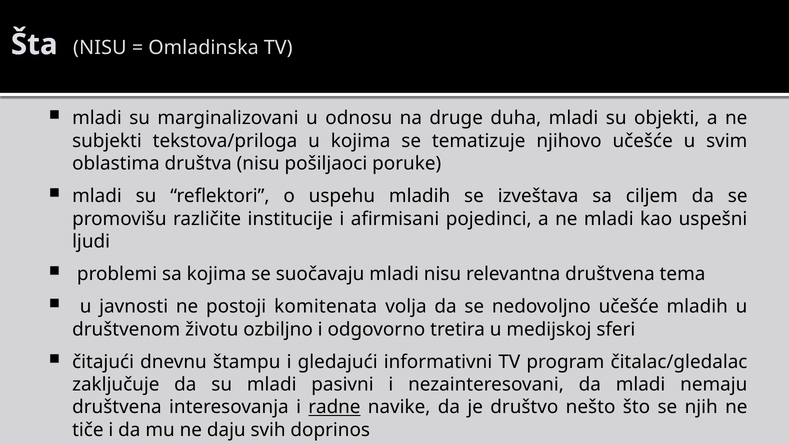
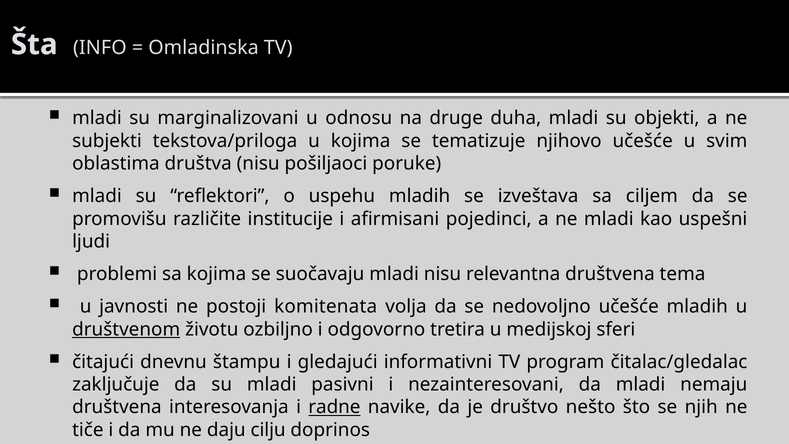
Šta NISU: NISU -> INFO (100, 48)
društvenom underline: none -> present (126, 329)
svih: svih -> cilju (268, 430)
